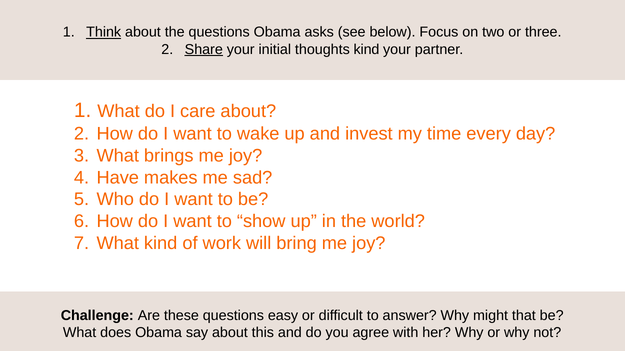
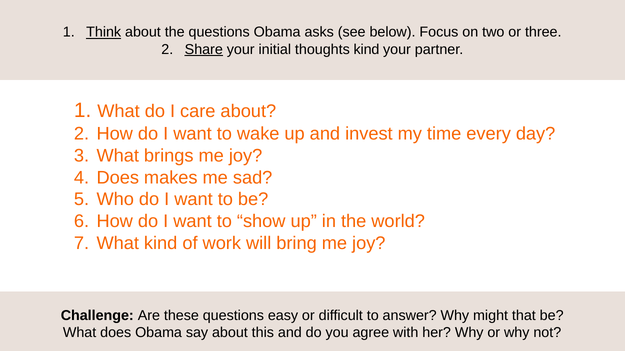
Have: Have -> Does (118, 178)
